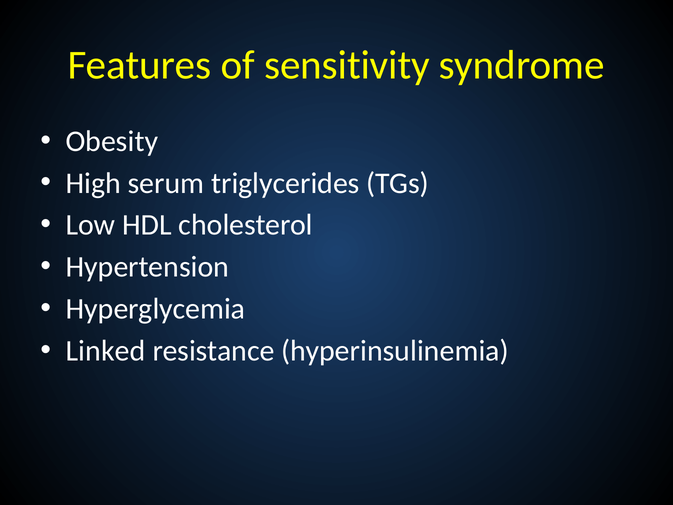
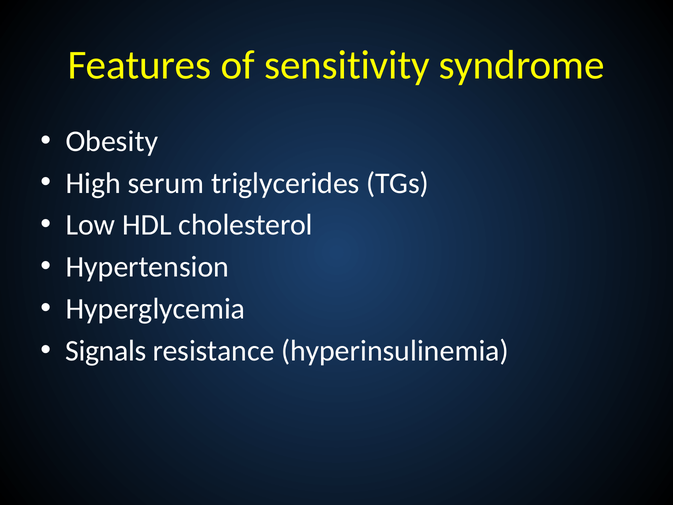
Linked: Linked -> Signals (106, 351)
